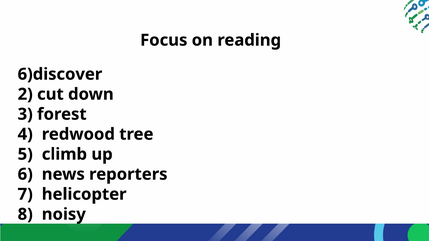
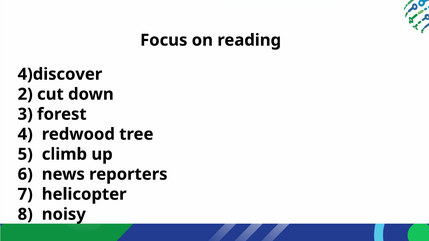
6)discover: 6)discover -> 4)discover (60, 74)
